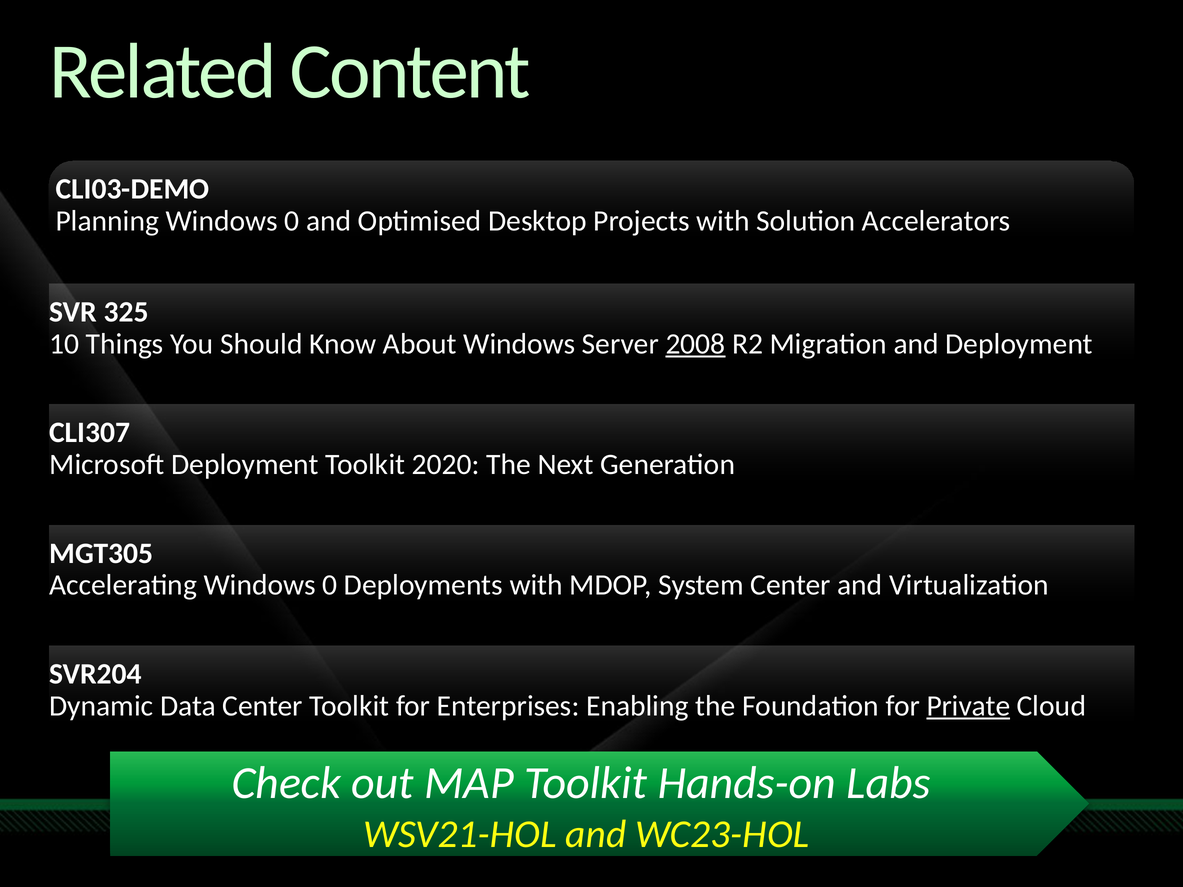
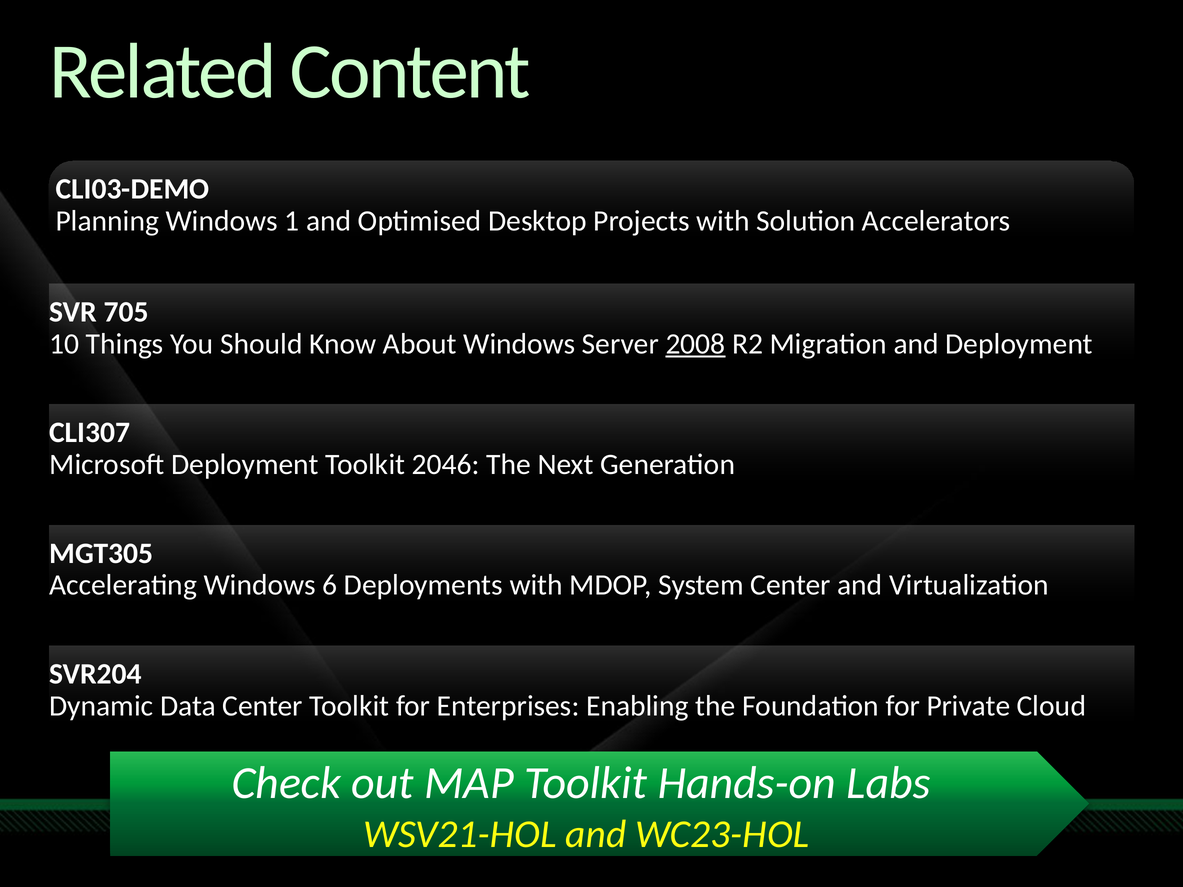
Planning Windows 0: 0 -> 1 (292, 221)
325: 325 -> 705 (126, 312)
2020: 2020 -> 2046 (446, 465)
Accelerating Windows 0: 0 -> 6 (330, 585)
Private underline: present -> none (968, 706)
